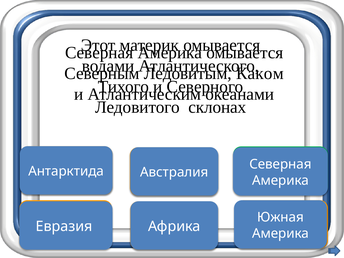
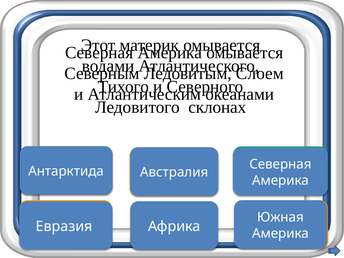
Каком: Каком -> Слоем (260, 73)
